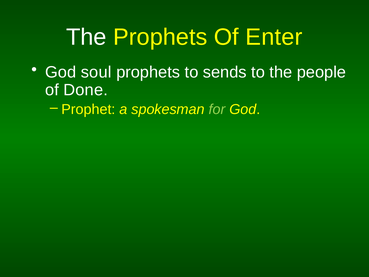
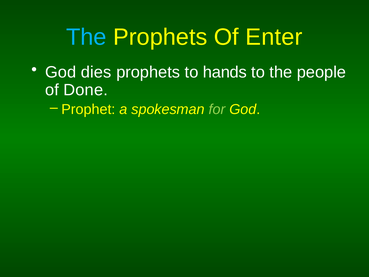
The colour: white -> light blue (86, 37)
soul: soul -> dies (96, 72)
sends: sends -> hands (225, 72)
